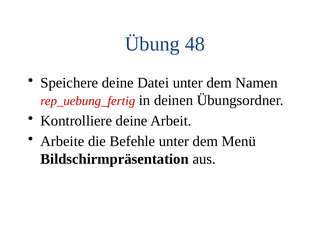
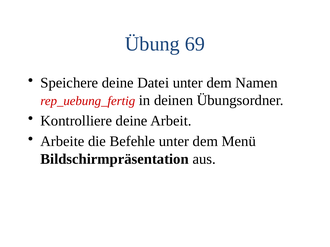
48: 48 -> 69 (195, 44)
